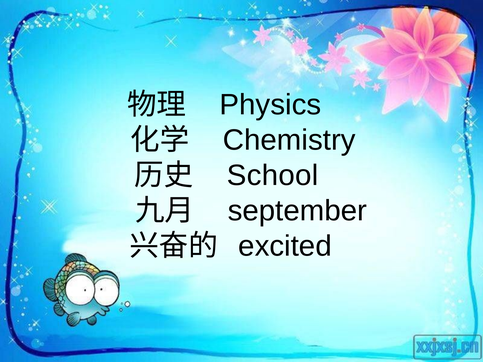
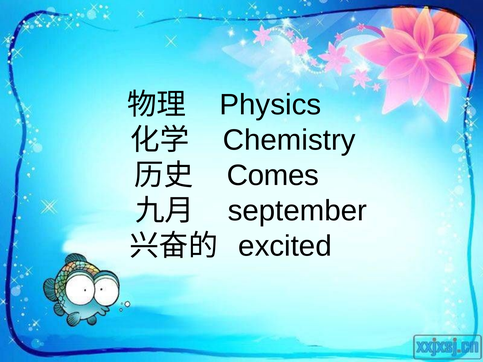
School: School -> Comes (273, 176)
